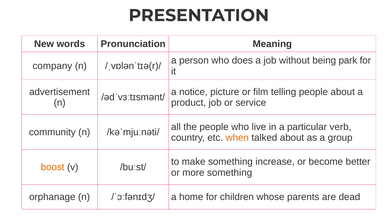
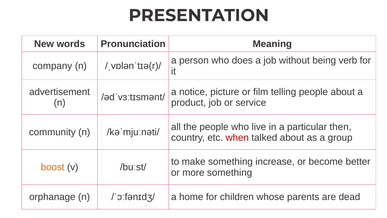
park: park -> verb (348, 60)
verb: verb -> then (340, 127)
when colour: orange -> red (237, 137)
